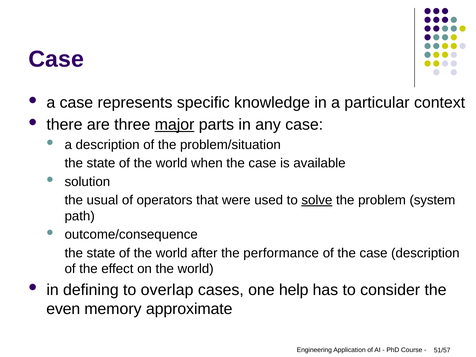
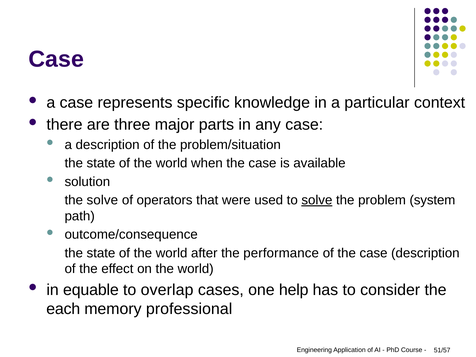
major underline: present -> none (175, 125)
the usual: usual -> solve (102, 200)
defining: defining -> equable (91, 290)
even: even -> each (63, 309)
approximate: approximate -> professional (189, 309)
